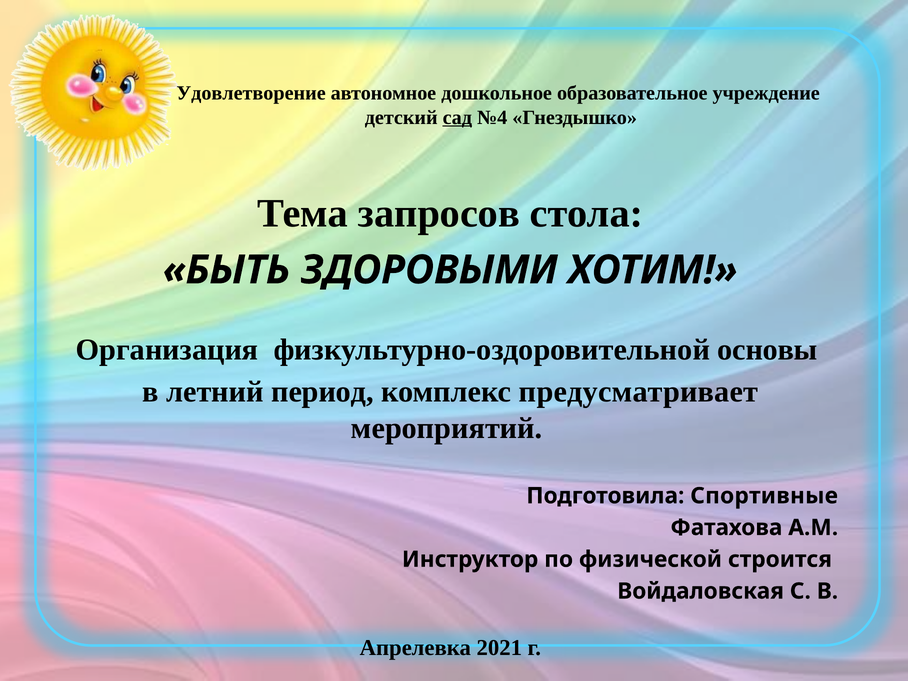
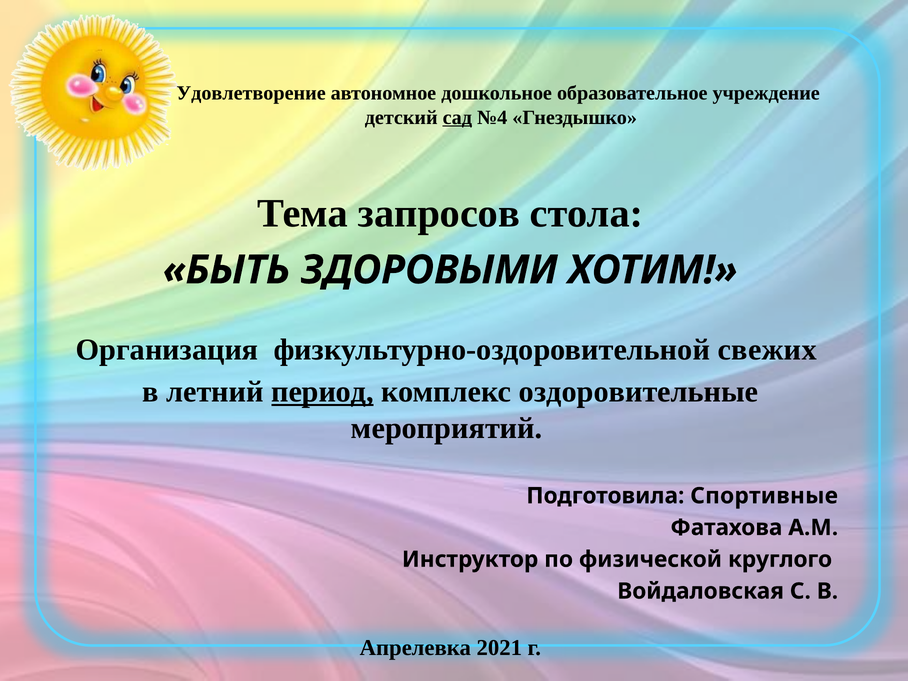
основы: основы -> свежих (767, 350)
период underline: none -> present (322, 392)
предусматривает: предусматривает -> оздоровительные (639, 392)
строится: строится -> круглого (780, 559)
